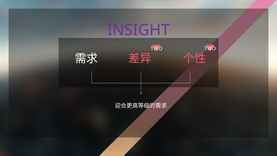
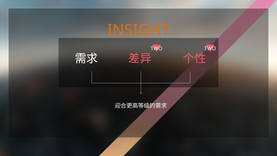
INSIGHT colour: purple -> orange (138, 30)
